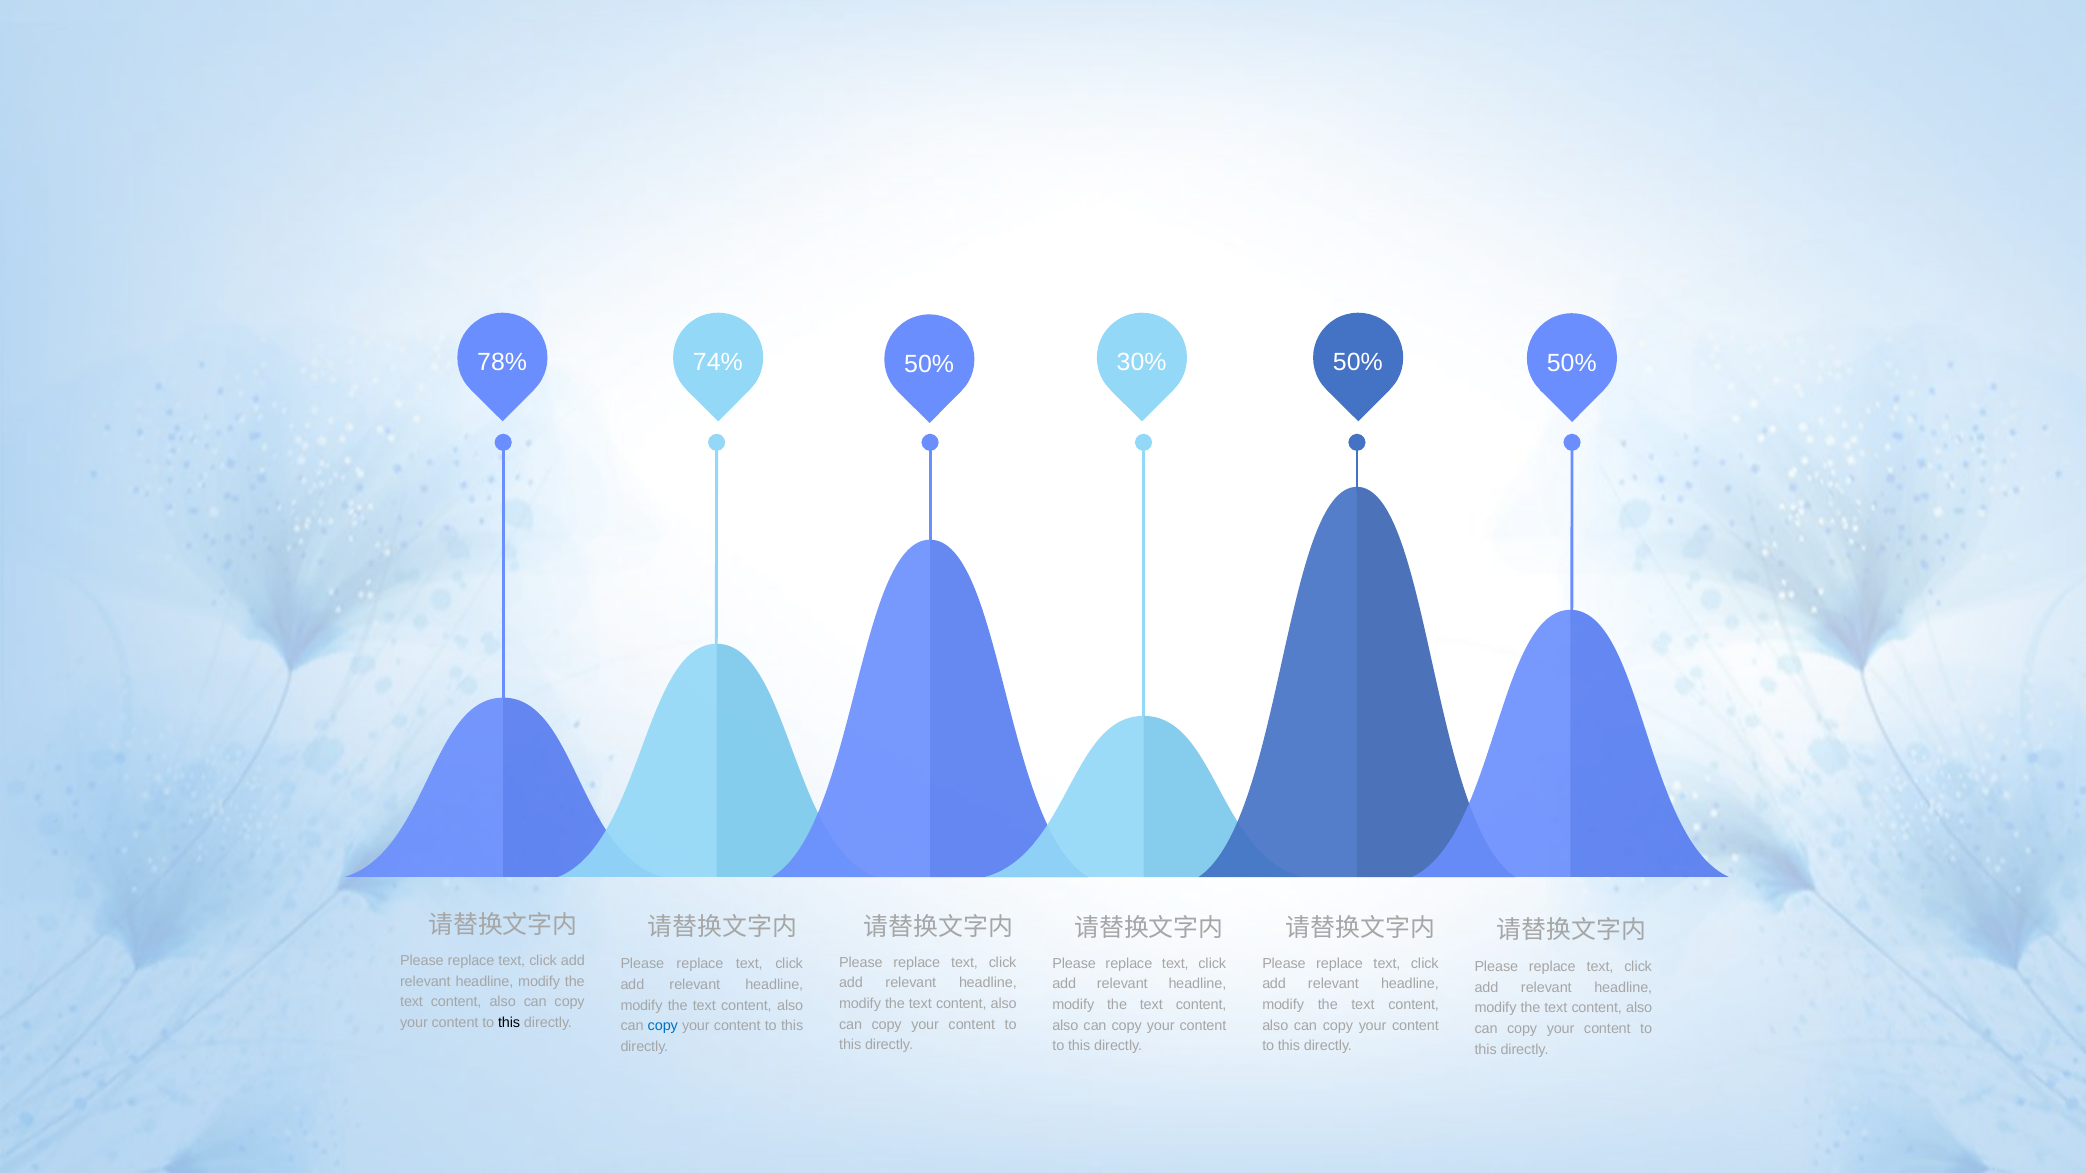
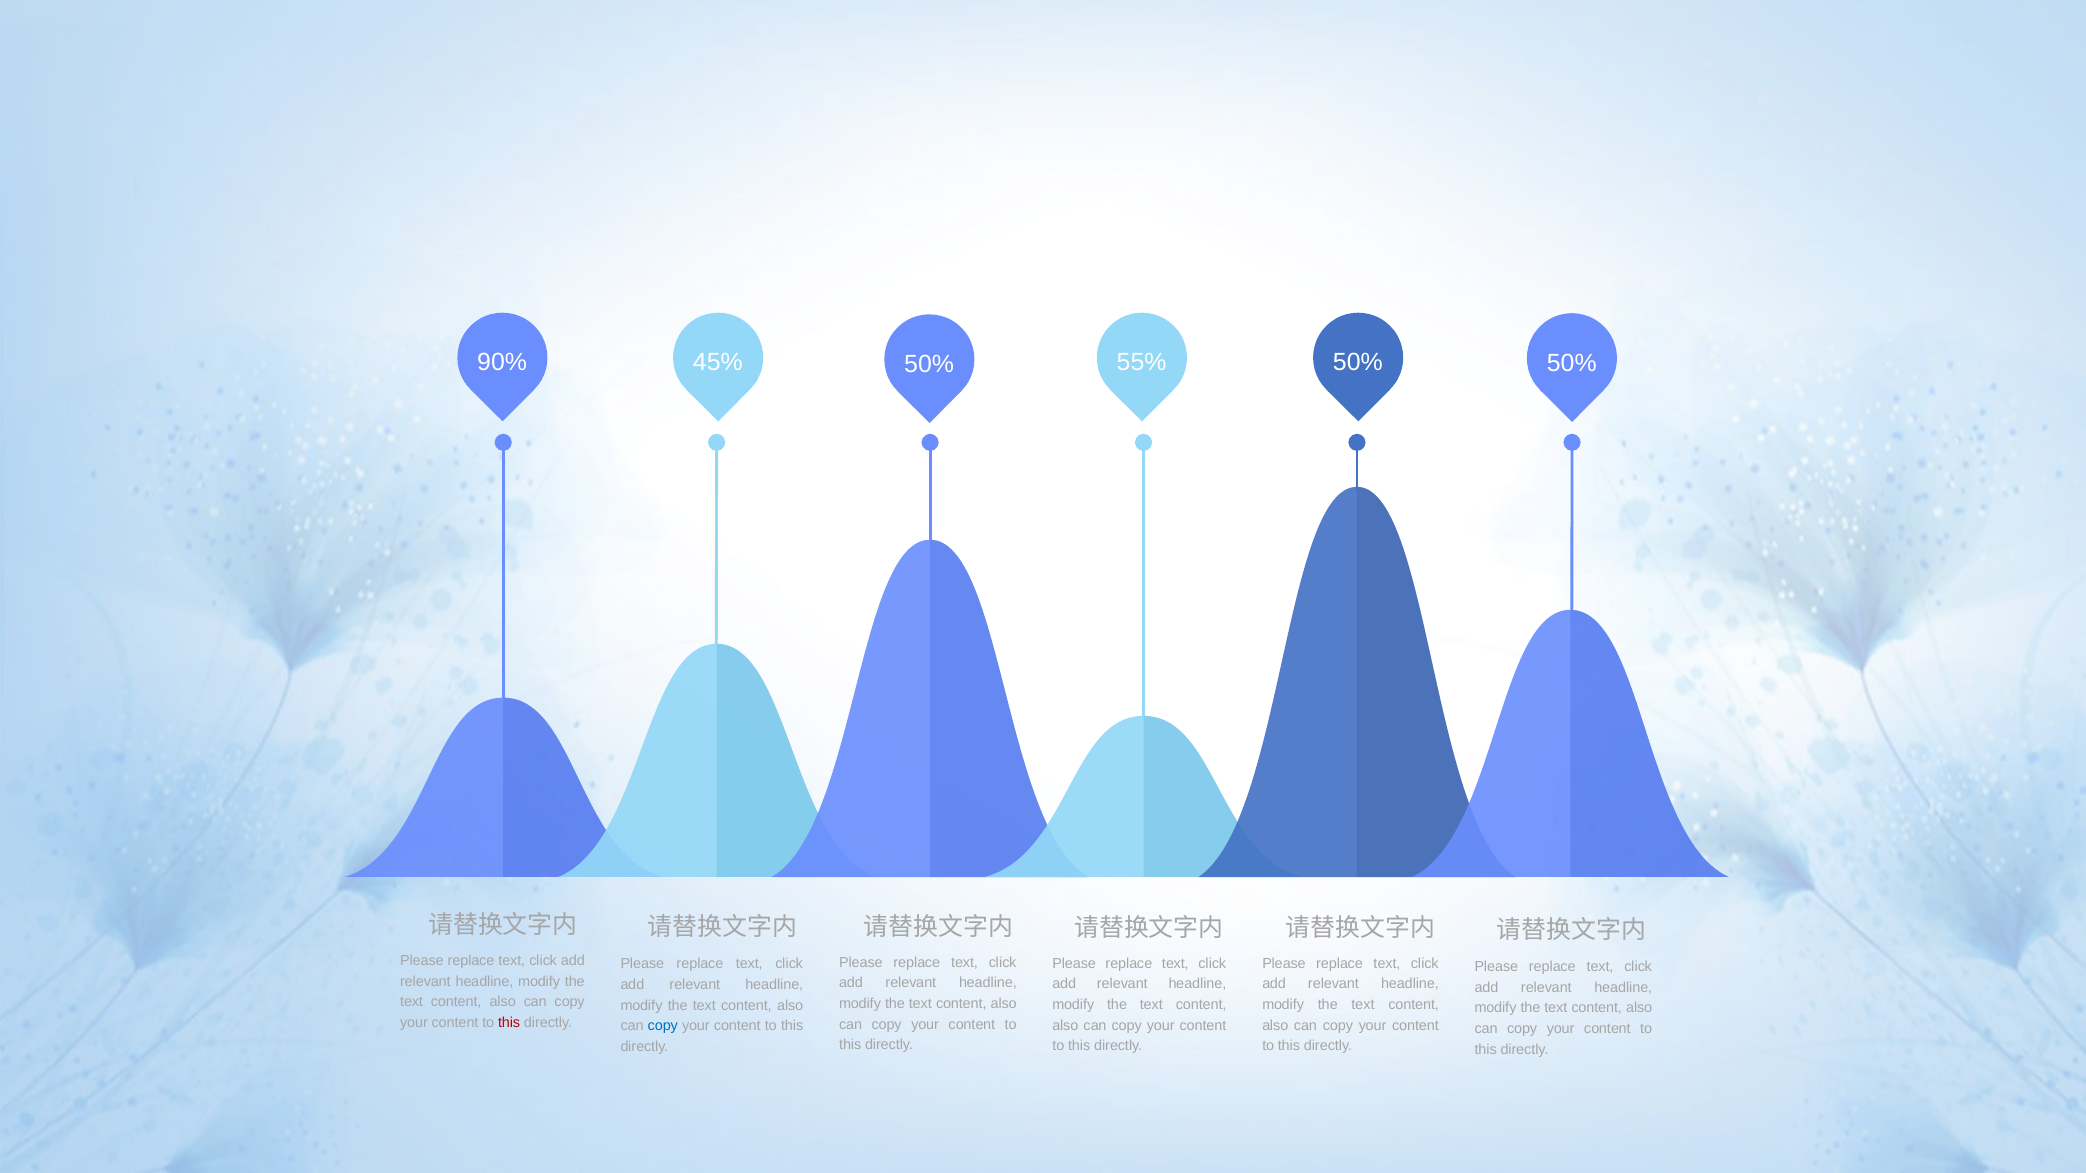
78%: 78% -> 90% (502, 363)
74%: 74% -> 45% (718, 363)
30%: 30% -> 55% (1142, 363)
this colour: black -> red (509, 1023)
